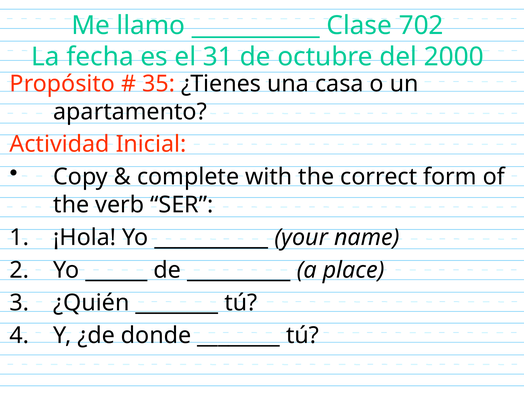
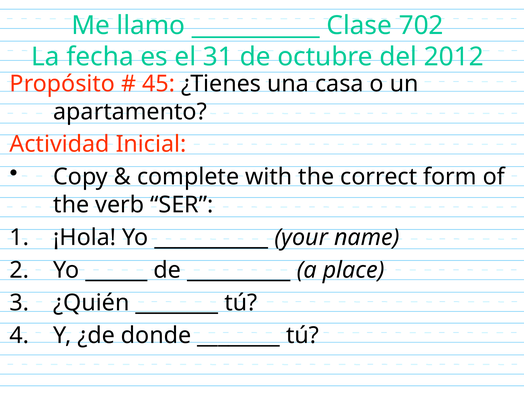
2000: 2000 -> 2012 (454, 57)
35: 35 -> 45 (159, 84)
